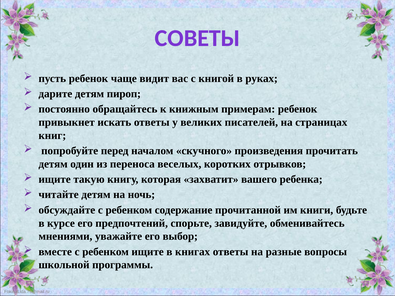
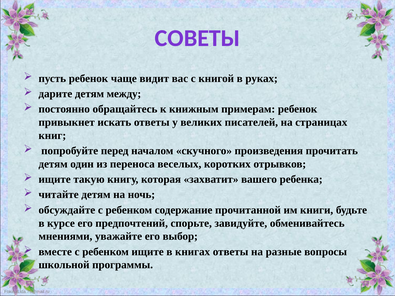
пироп: пироп -> между (124, 94)
